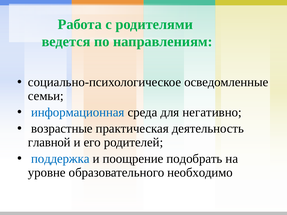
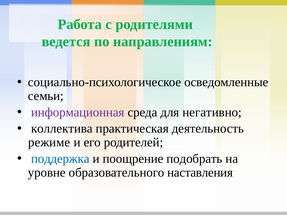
информационная colour: blue -> purple (78, 112)
возрастные: возрастные -> коллектива (62, 129)
главной: главной -> режиме (49, 142)
необходимо: необходимо -> наставления (200, 173)
